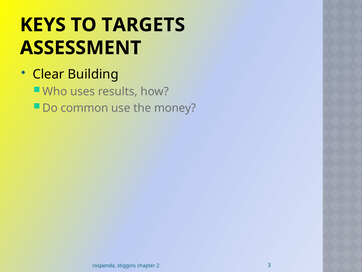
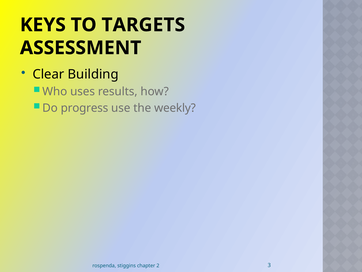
common: common -> progress (84, 108)
money: money -> weekly (175, 108)
